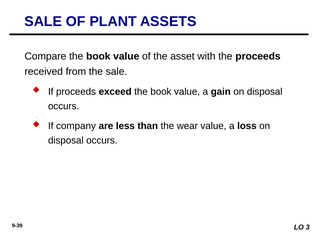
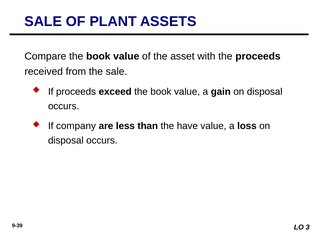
wear: wear -> have (187, 126)
